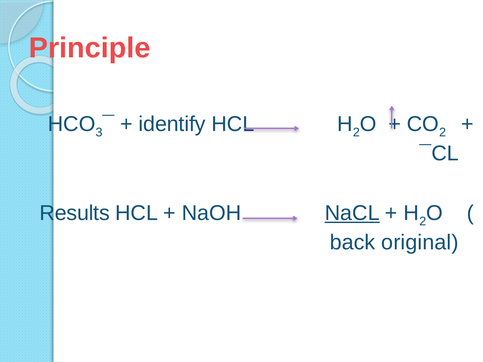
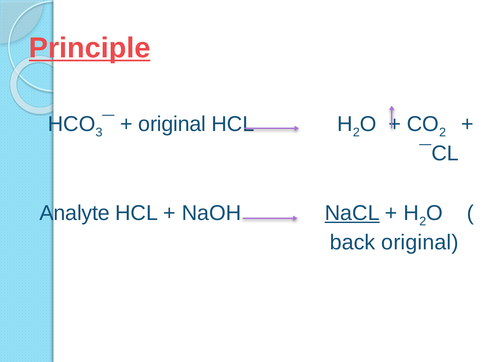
Principle underline: none -> present (90, 48)
identify: identify -> original (172, 124)
Results: Results -> Analyte (75, 213)
